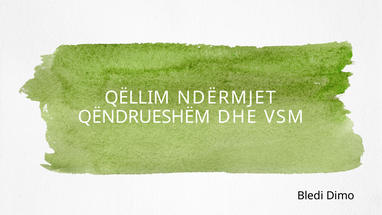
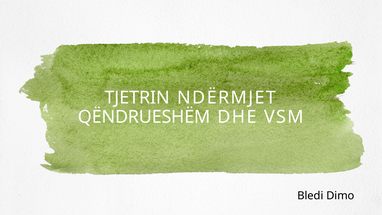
QËLLIM: QËLLIM -> TJETRIN (137, 98)
